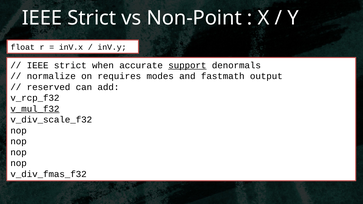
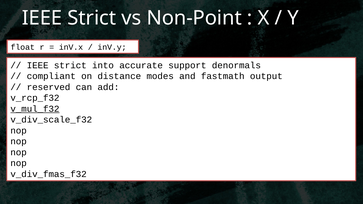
when: when -> into (103, 65)
support underline: present -> none (187, 65)
normalize: normalize -> compliant (51, 76)
requires: requires -> distance (119, 76)
